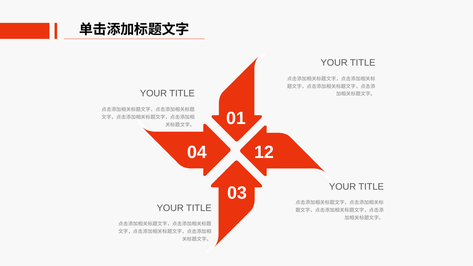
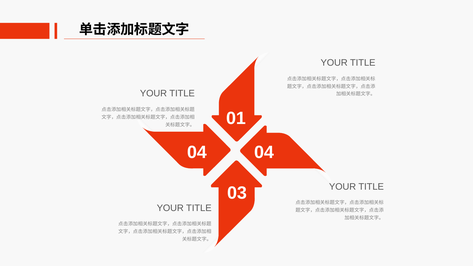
04 12: 12 -> 04 (264, 152)
